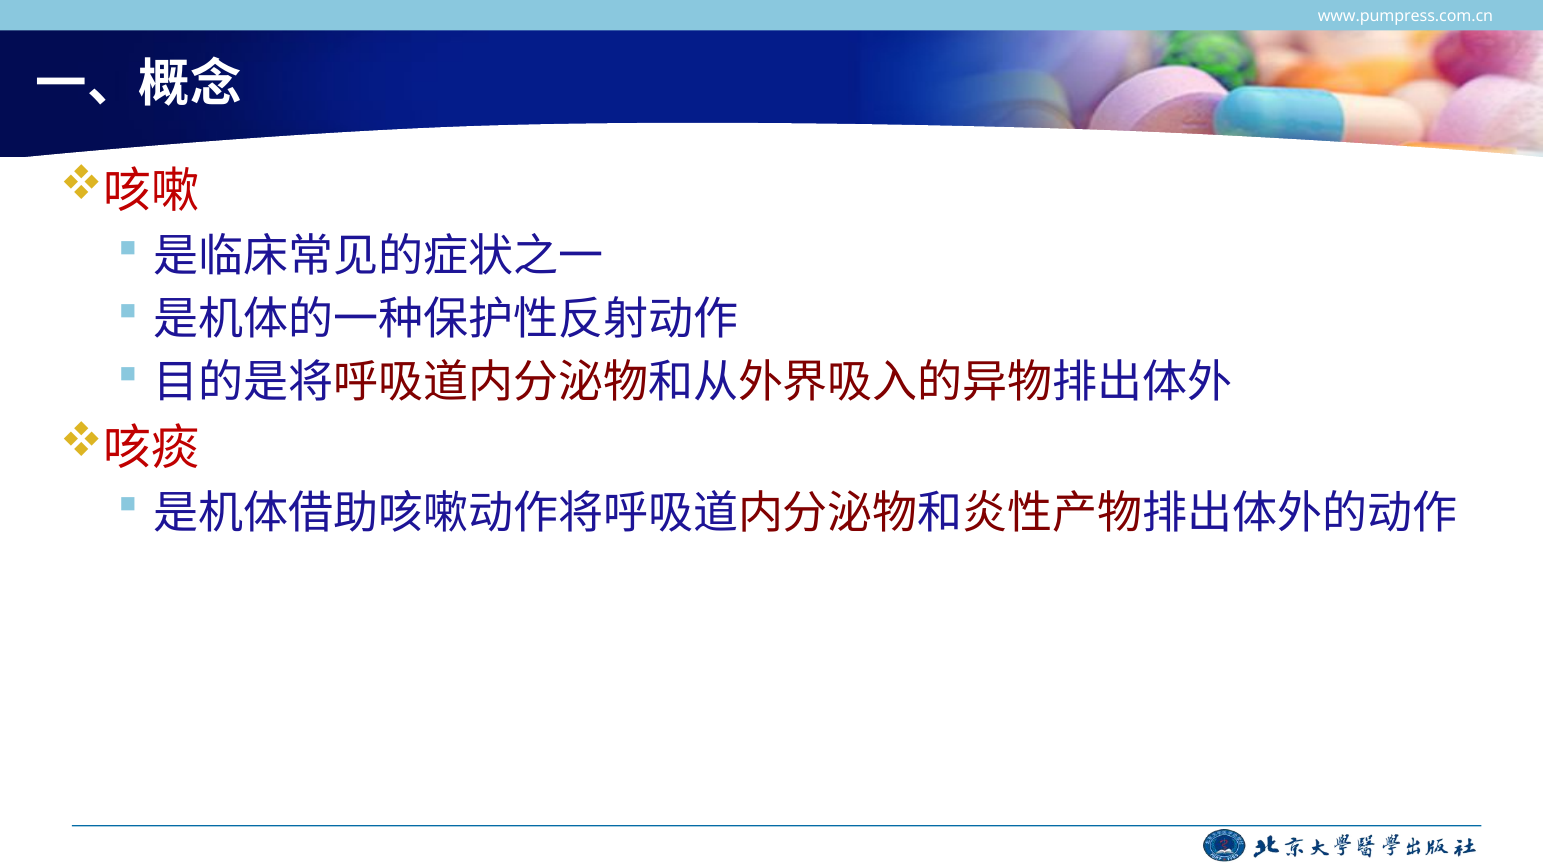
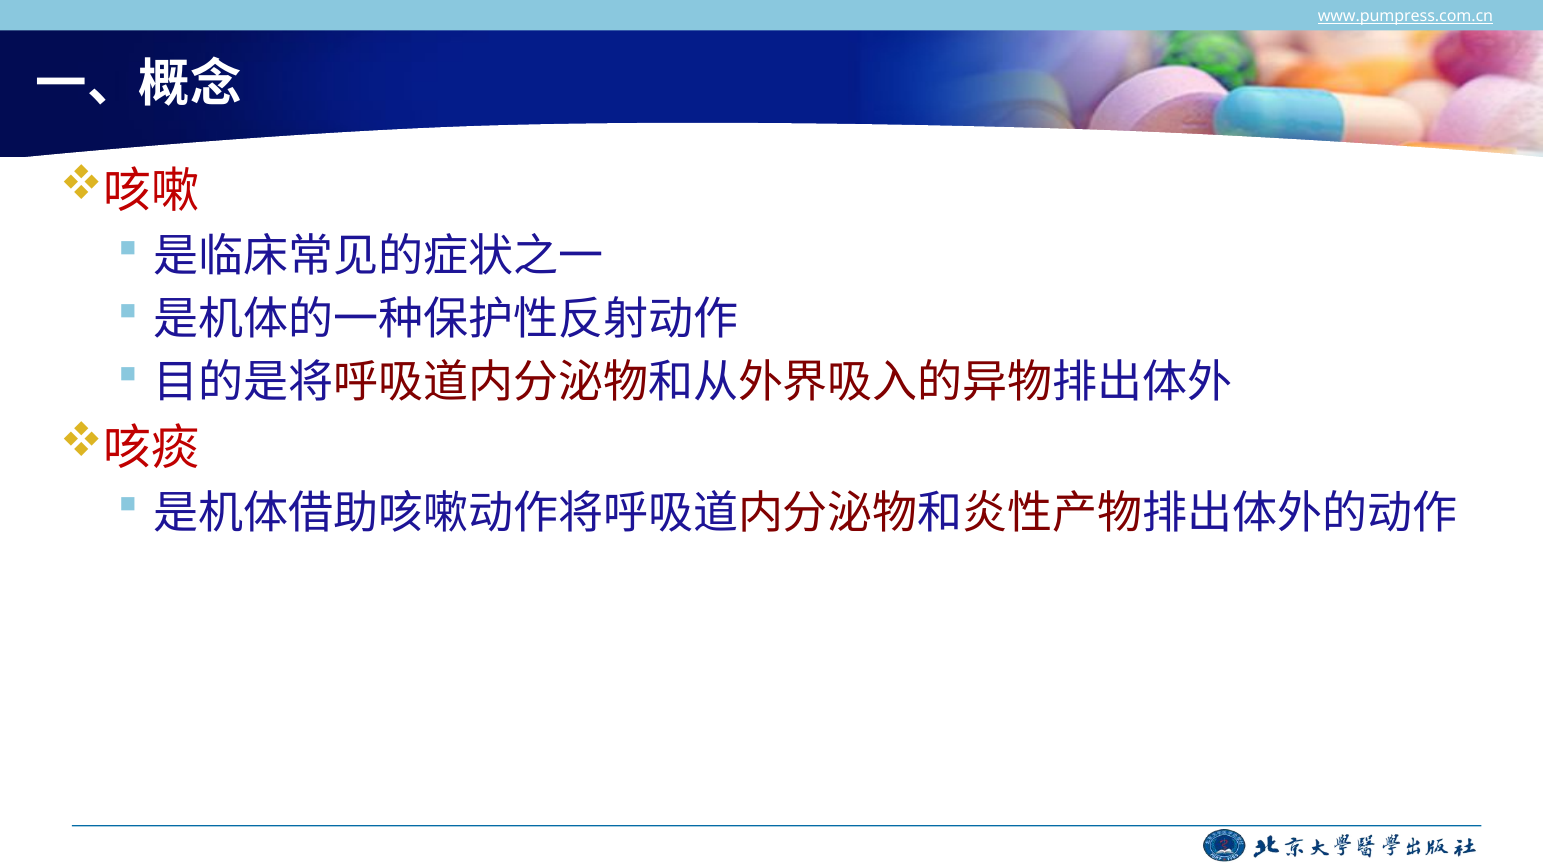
www.pumpress.com.cn underline: none -> present (1406, 17)
